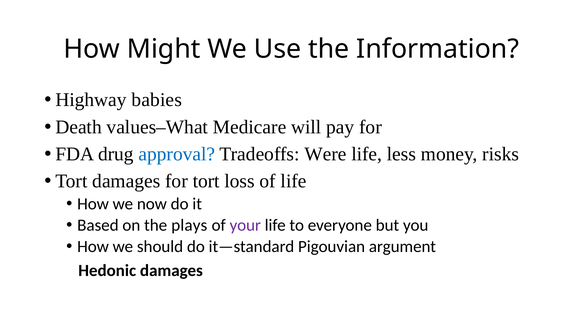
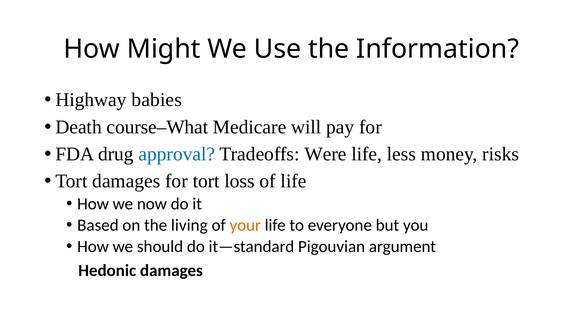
values–What: values–What -> course–What (157, 127)
plays: plays -> living (189, 225)
your colour: purple -> orange (245, 225)
